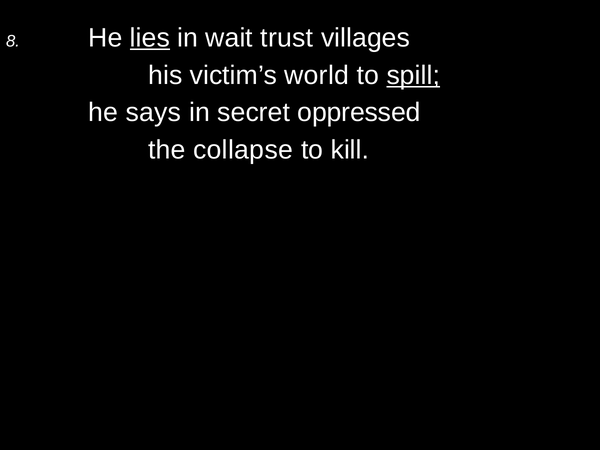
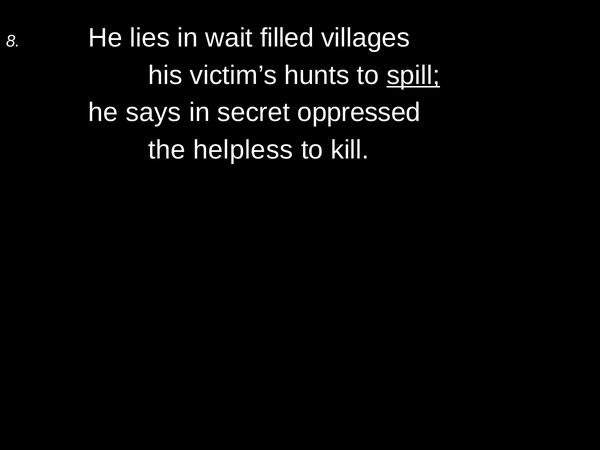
lies underline: present -> none (150, 38)
trust: trust -> filled (287, 38)
world: world -> hunts (317, 75)
collapse: collapse -> helpless (243, 150)
